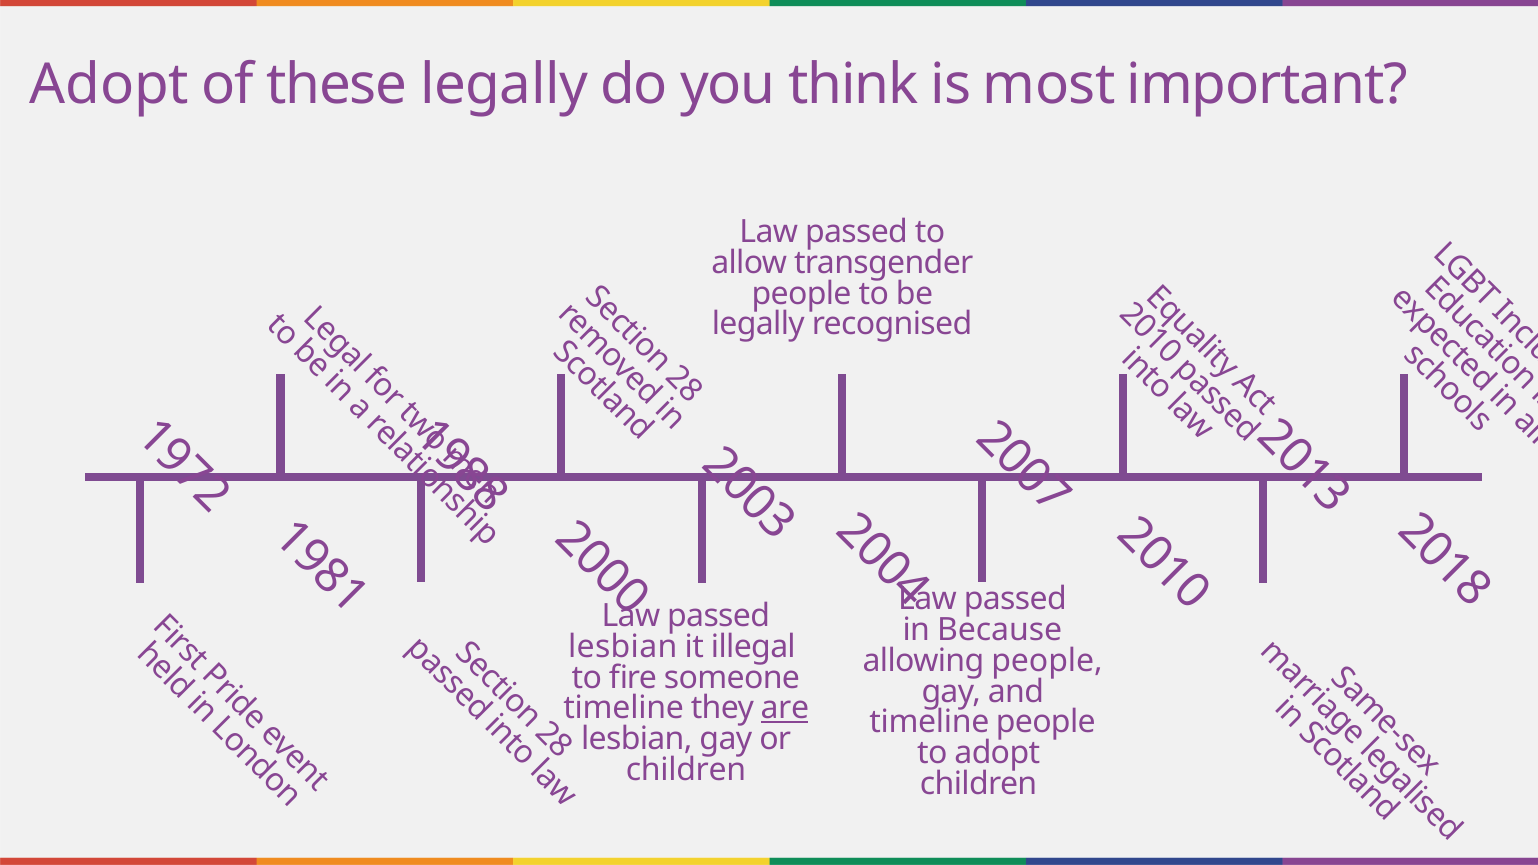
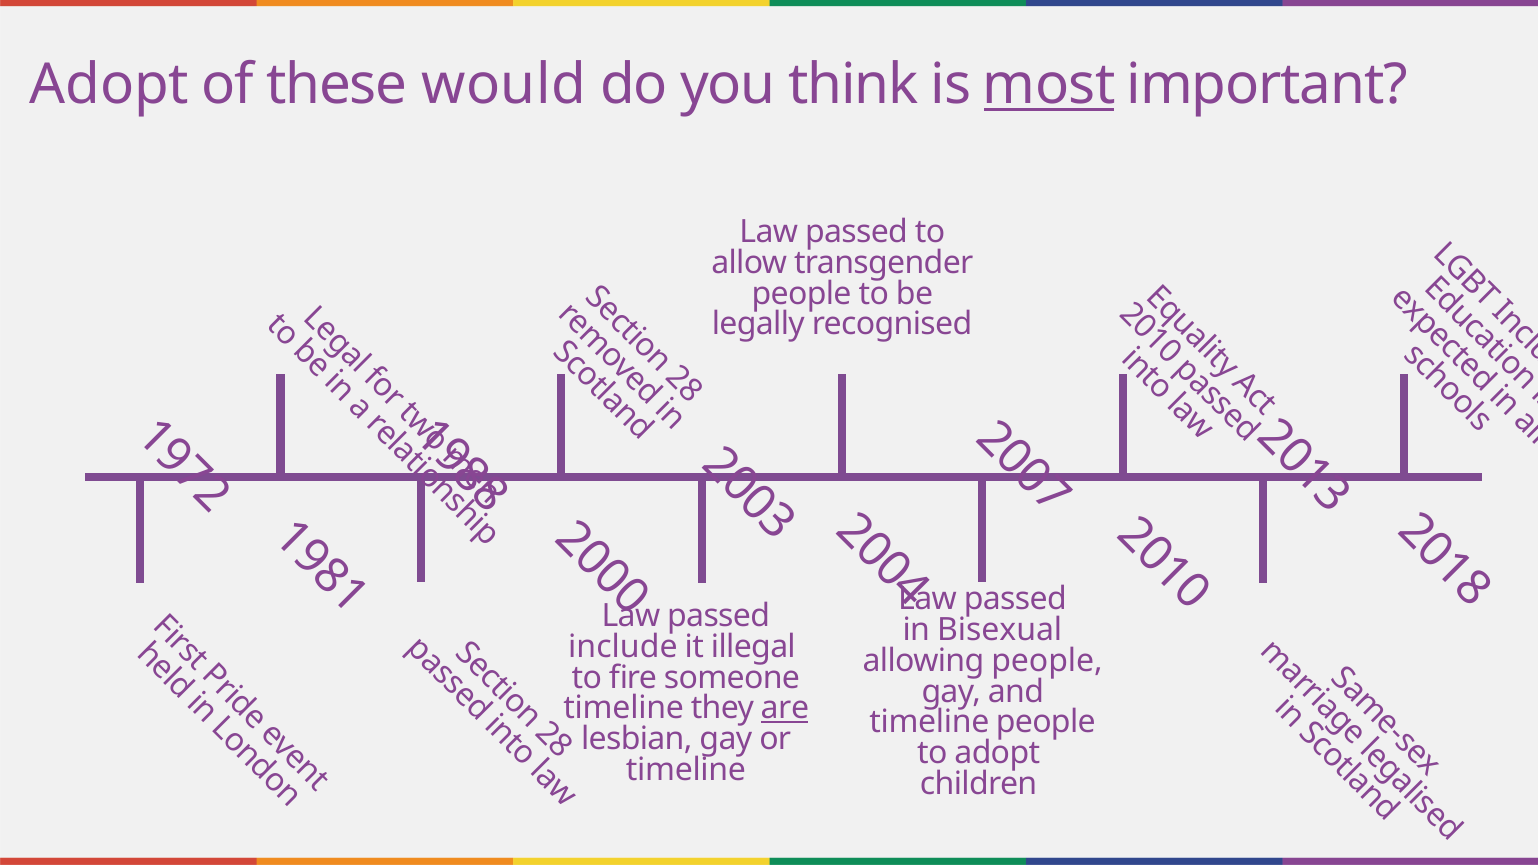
these legally: legally -> would (504, 85)
most underline: none -> present (1049, 85)
Because: Because -> Bisexual (1000, 630)
lesbian: lesbian -> include (623, 647)
children: children -> timeline (686, 770)
